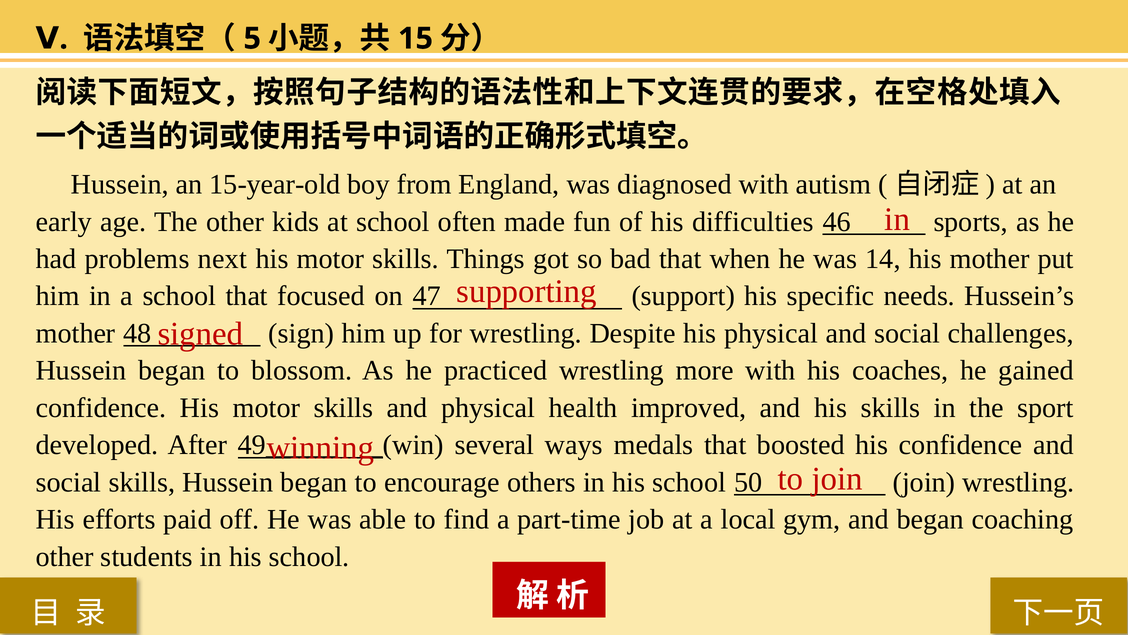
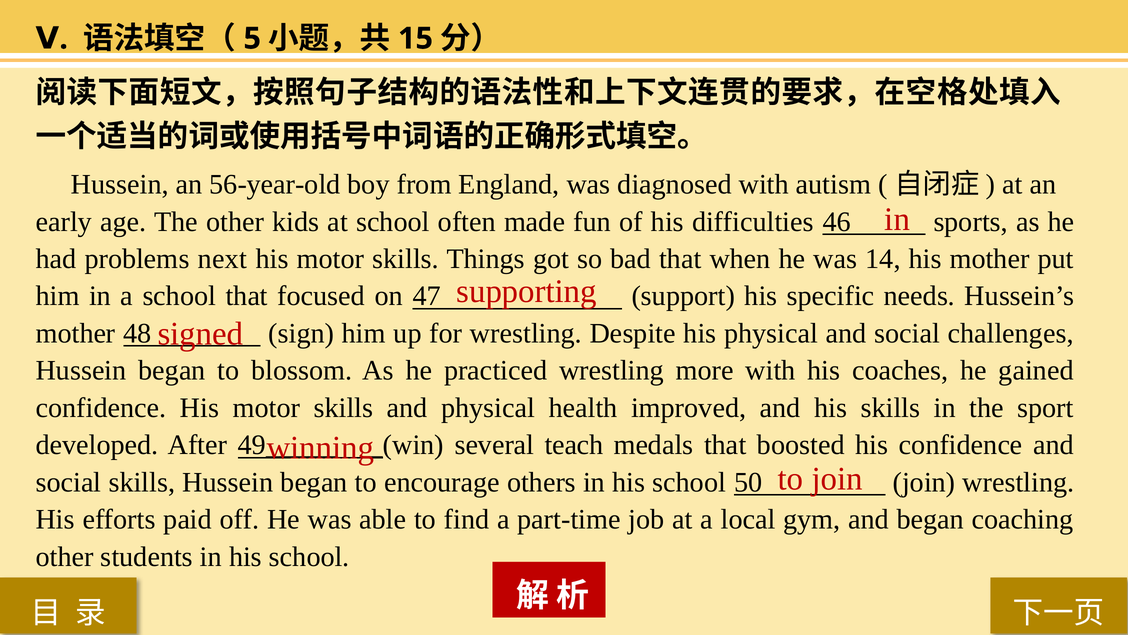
15-year-old: 15-year-old -> 56-year-old (275, 184)
ways: ways -> teach (574, 445)
